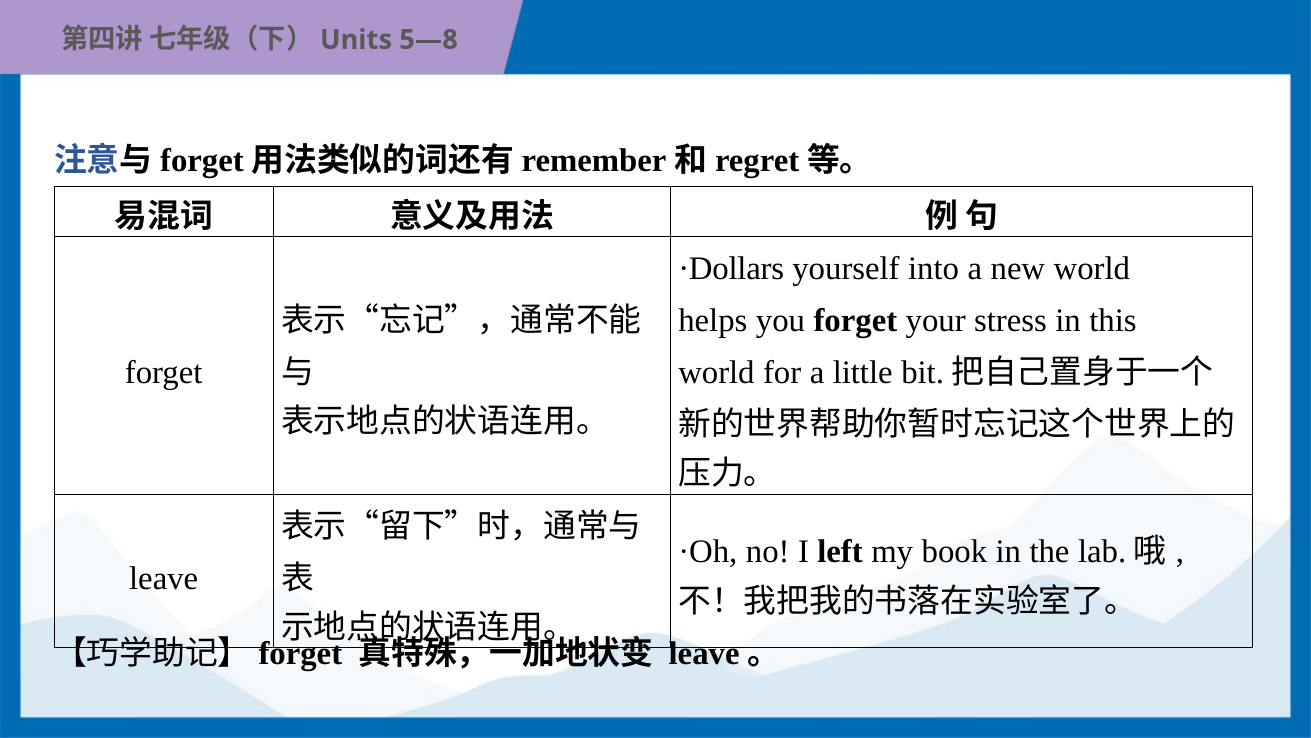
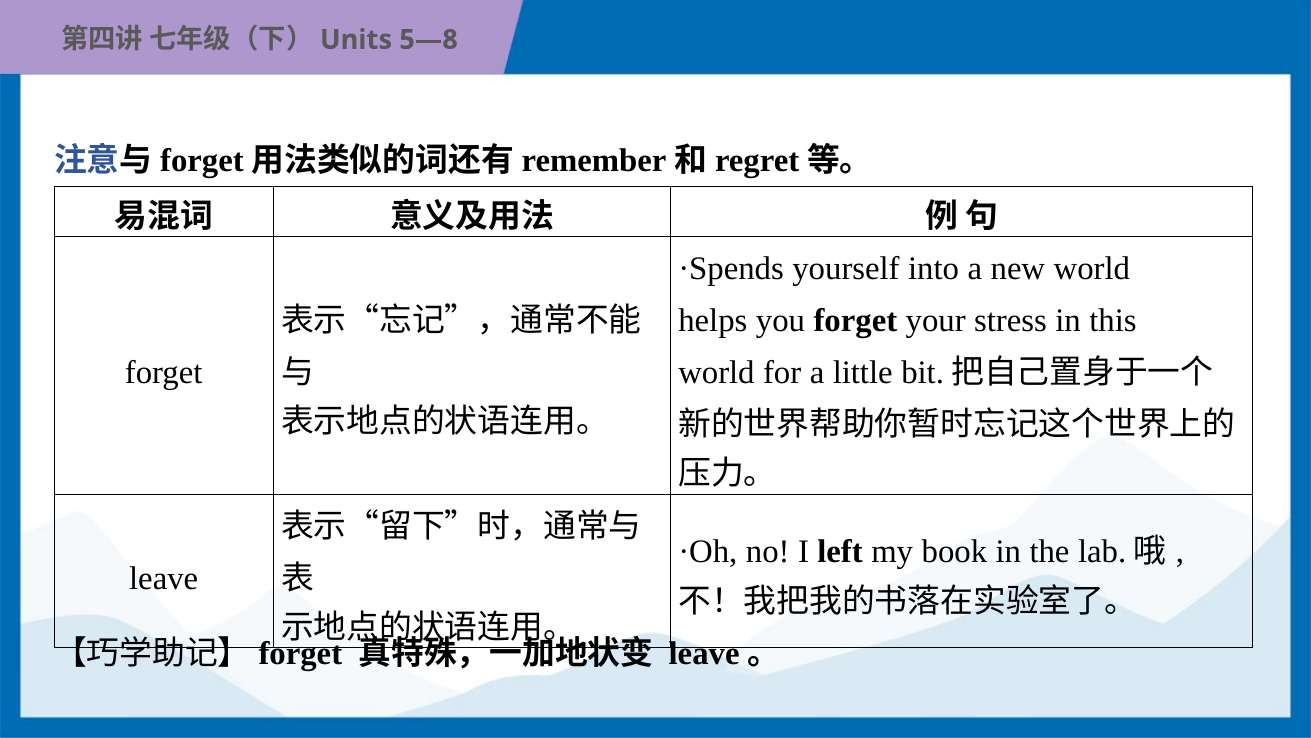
·Dollars: ·Dollars -> ·Spends (731, 268)
